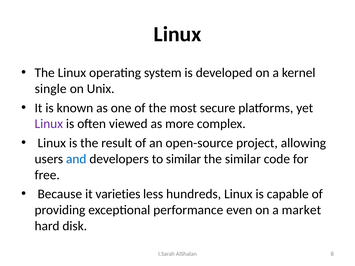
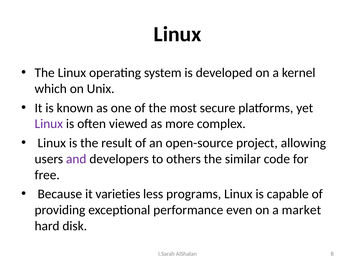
single: single -> which (51, 89)
and colour: blue -> purple (76, 159)
to similar: similar -> others (183, 159)
hundreds: hundreds -> programs (194, 194)
